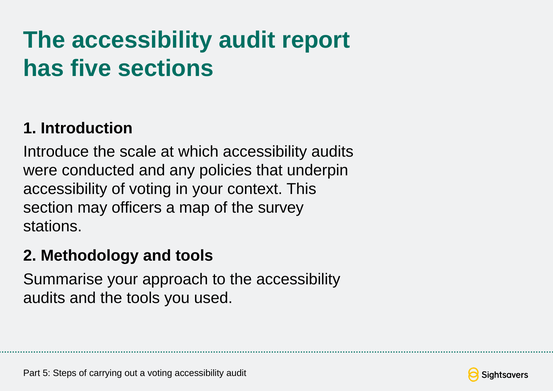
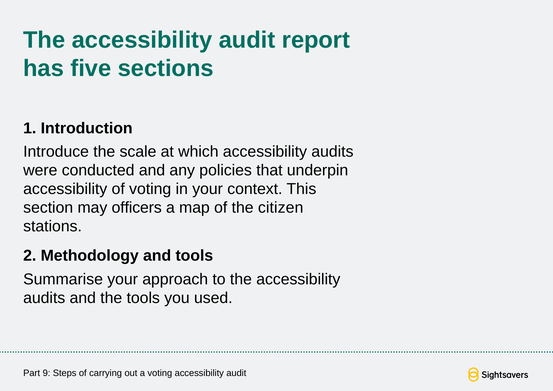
survey: survey -> citizen (281, 208)
5: 5 -> 9 (47, 373)
